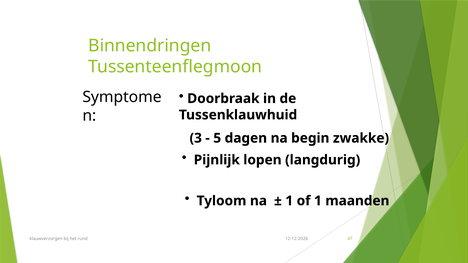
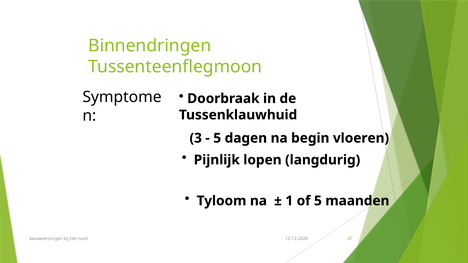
zwakke: zwakke -> vloeren (361, 138)
of 1: 1 -> 5 (318, 201)
